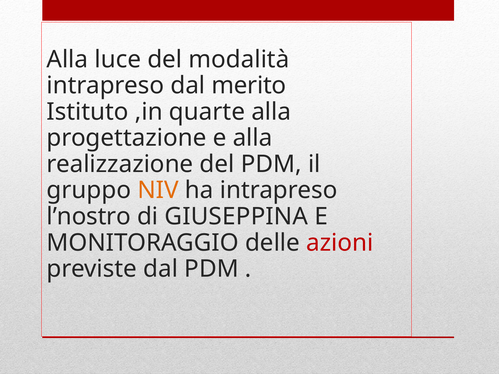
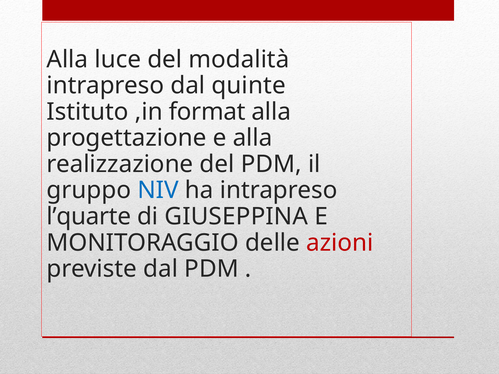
merito: merito -> quinte (249, 86)
quarte: quarte -> format (207, 112)
NIV colour: orange -> blue (158, 190)
l’nostro: l’nostro -> l’quarte (89, 217)
